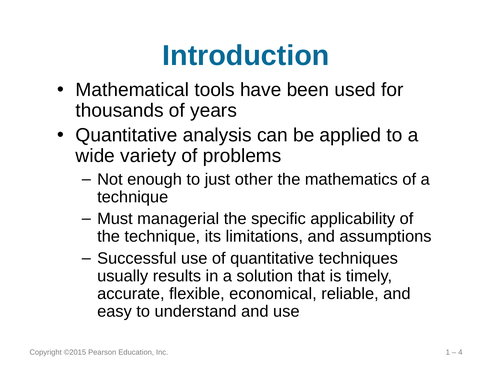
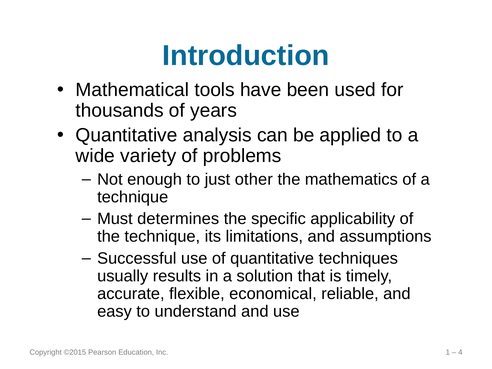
managerial: managerial -> determines (178, 219)
